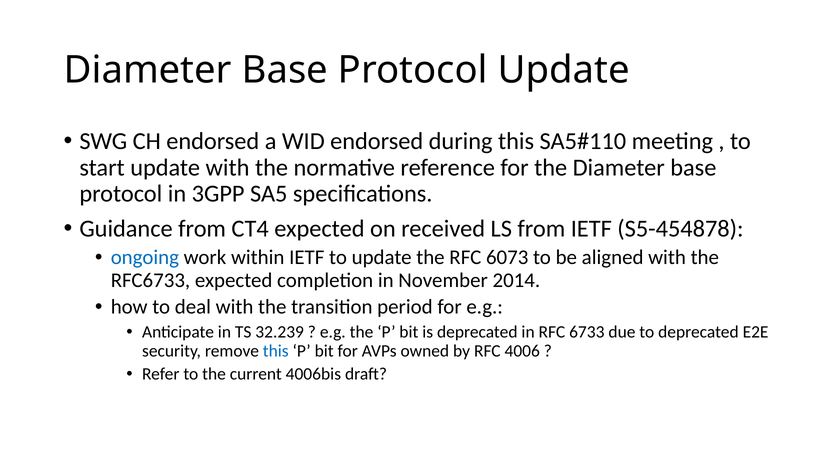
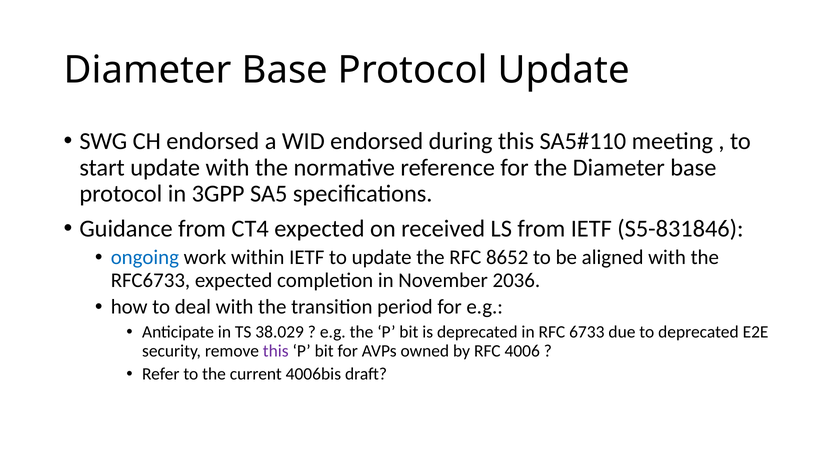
S5-454878: S5-454878 -> S5-831846 (680, 229)
6073: 6073 -> 8652 (507, 258)
2014: 2014 -> 2036 (516, 280)
32.239: 32.239 -> 38.029 (280, 332)
this colour: blue -> purple (276, 351)
